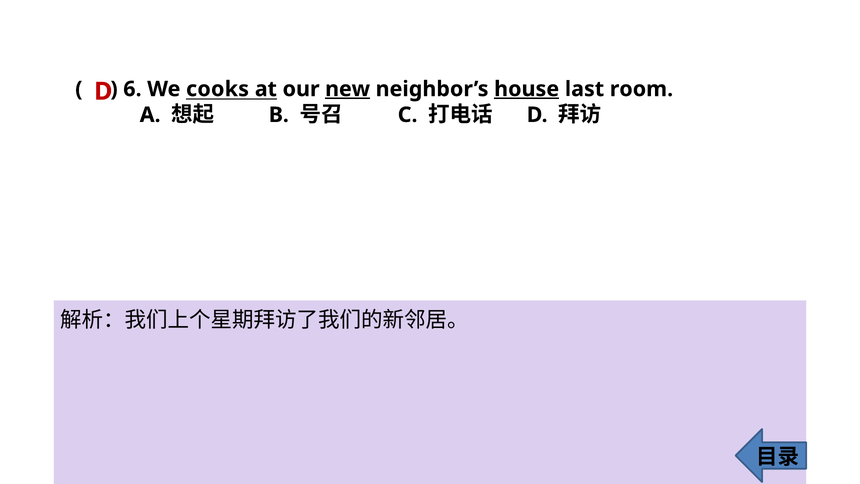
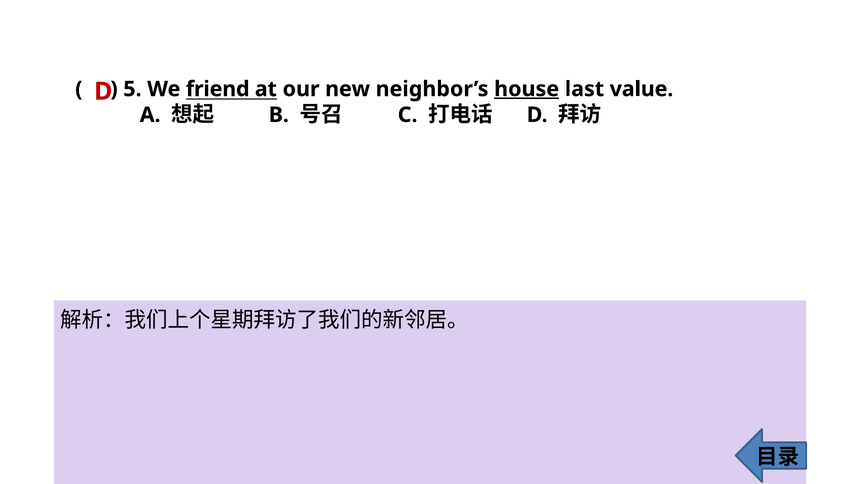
6: 6 -> 5 (132, 89)
cooks: cooks -> friend (218, 89)
new underline: present -> none (348, 89)
room: room -> value (642, 89)
